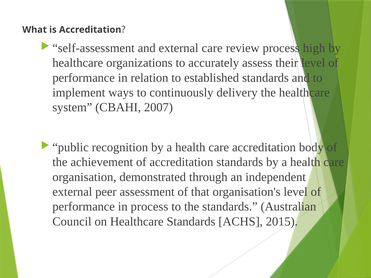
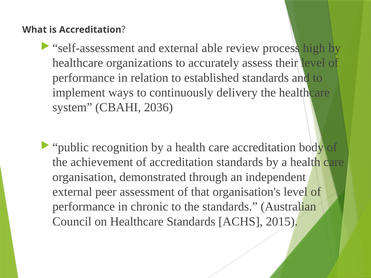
external care: care -> able (212, 48)
2007: 2007 -> 2036 (158, 107)
in process: process -> chronic (149, 207)
